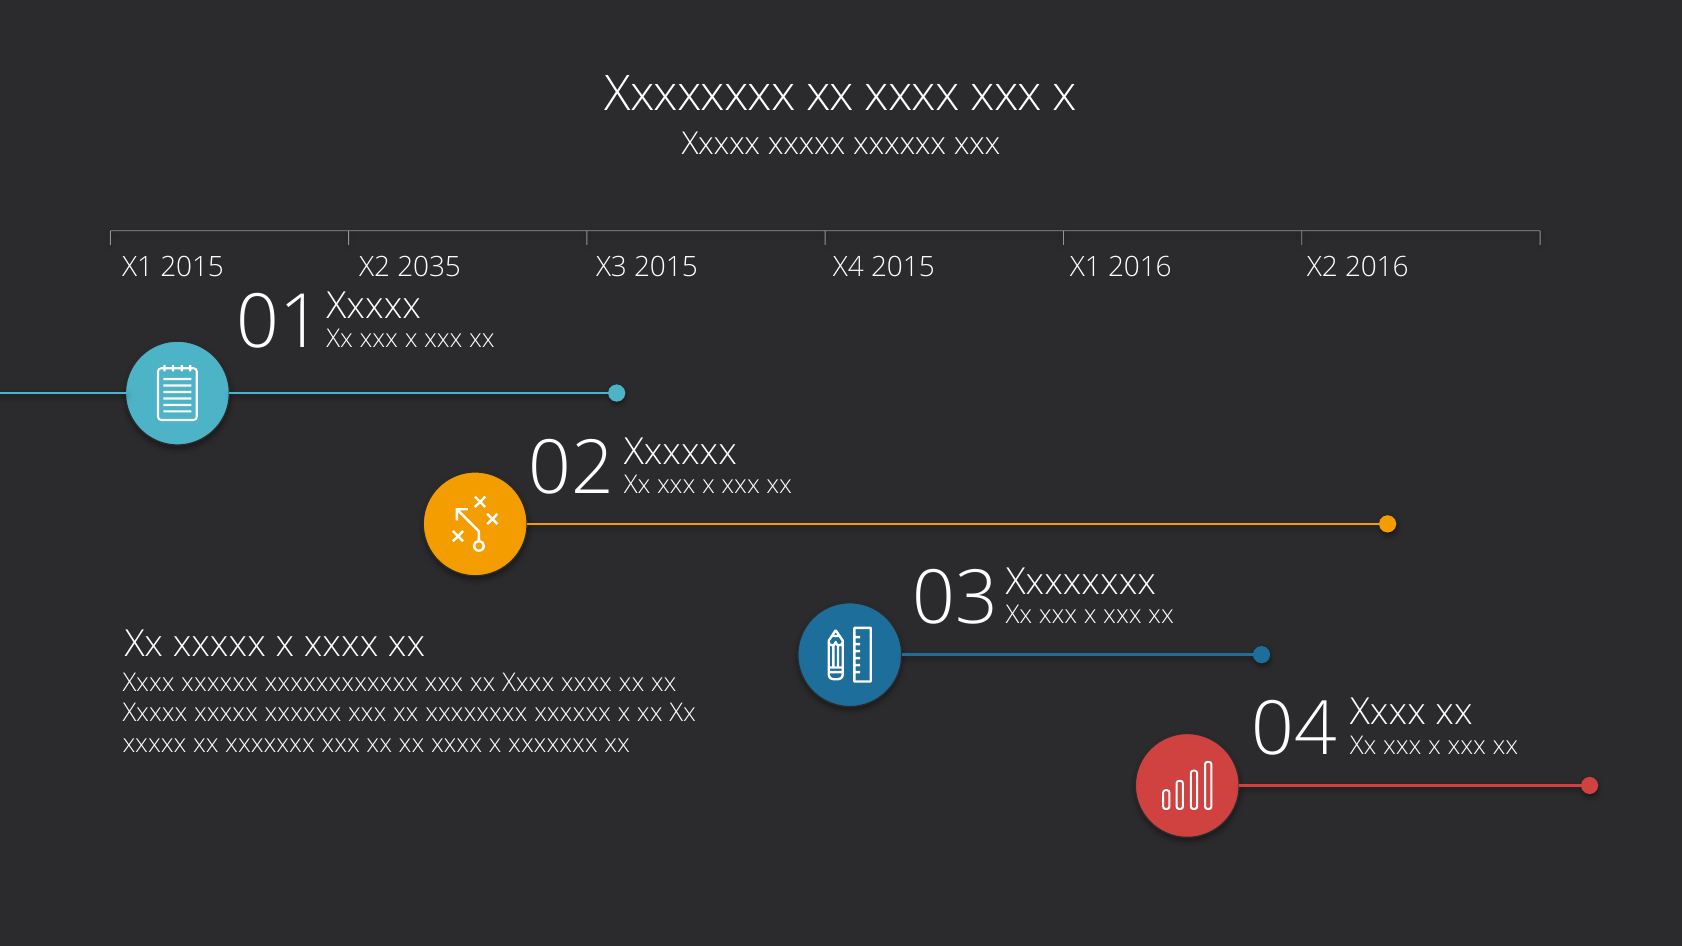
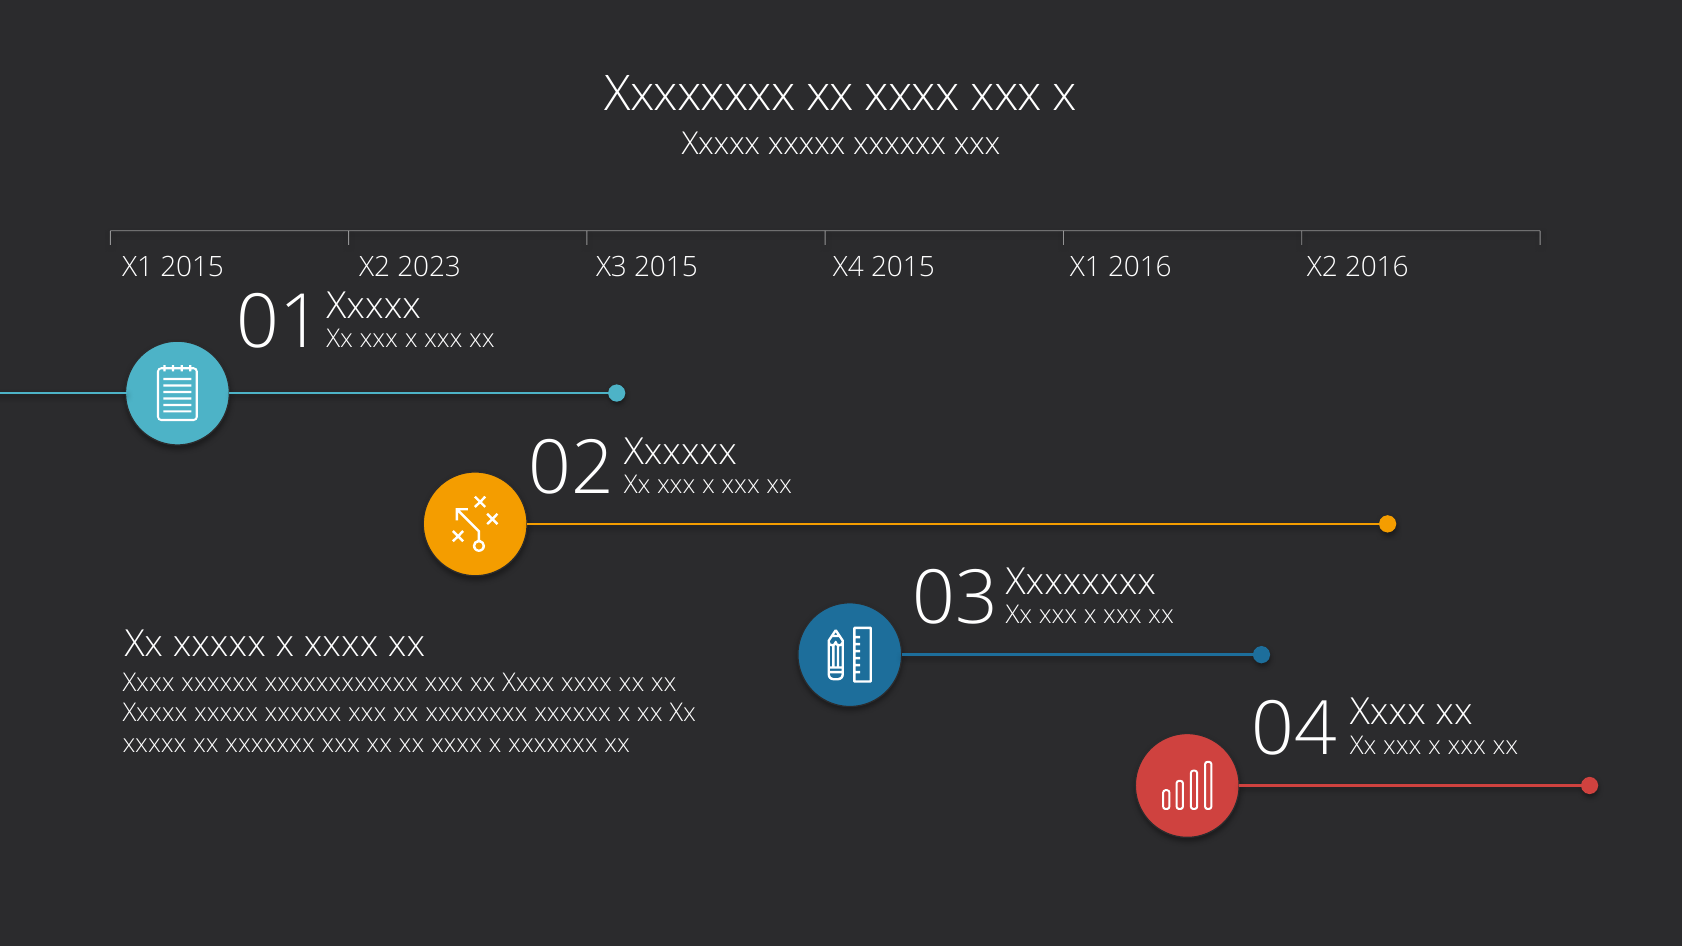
2035: 2035 -> 2023 (429, 267)
